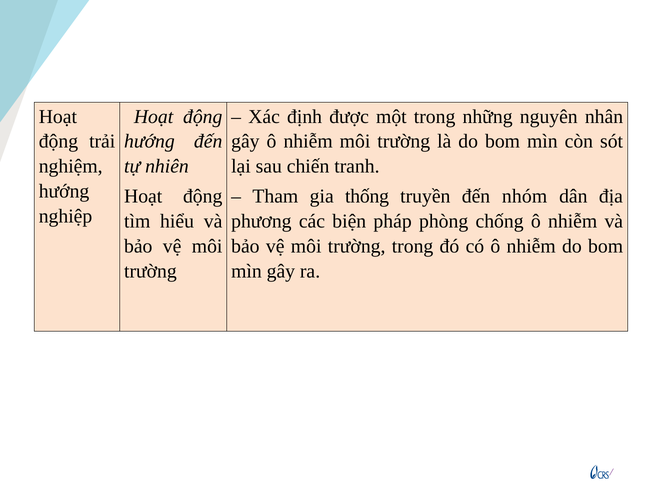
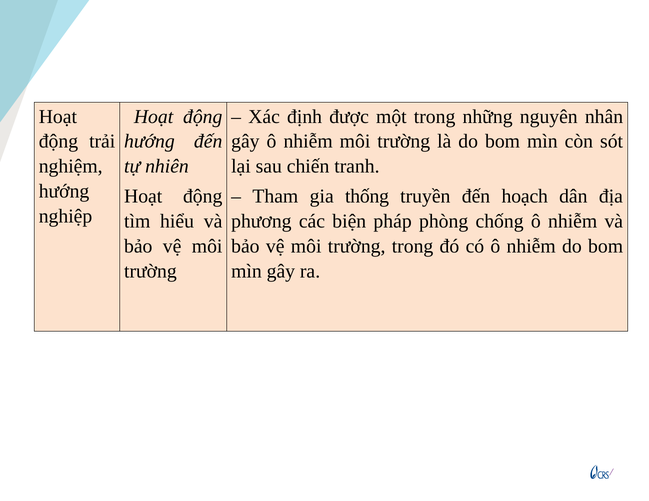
nhóm: nhóm -> hoạch (525, 197)
